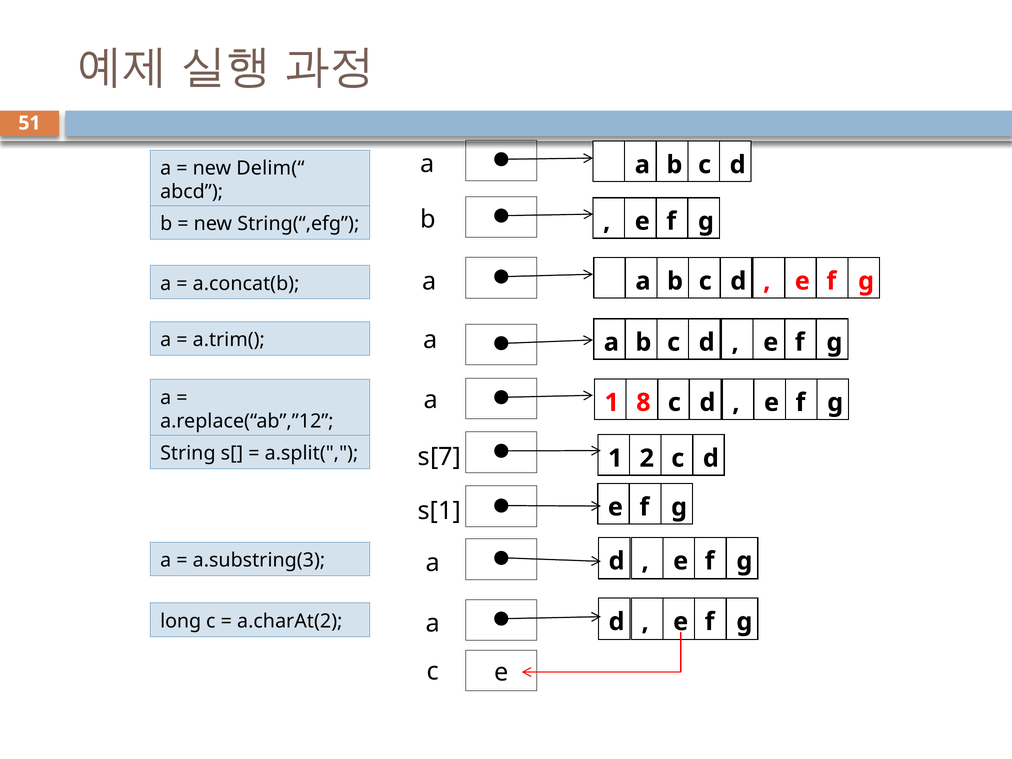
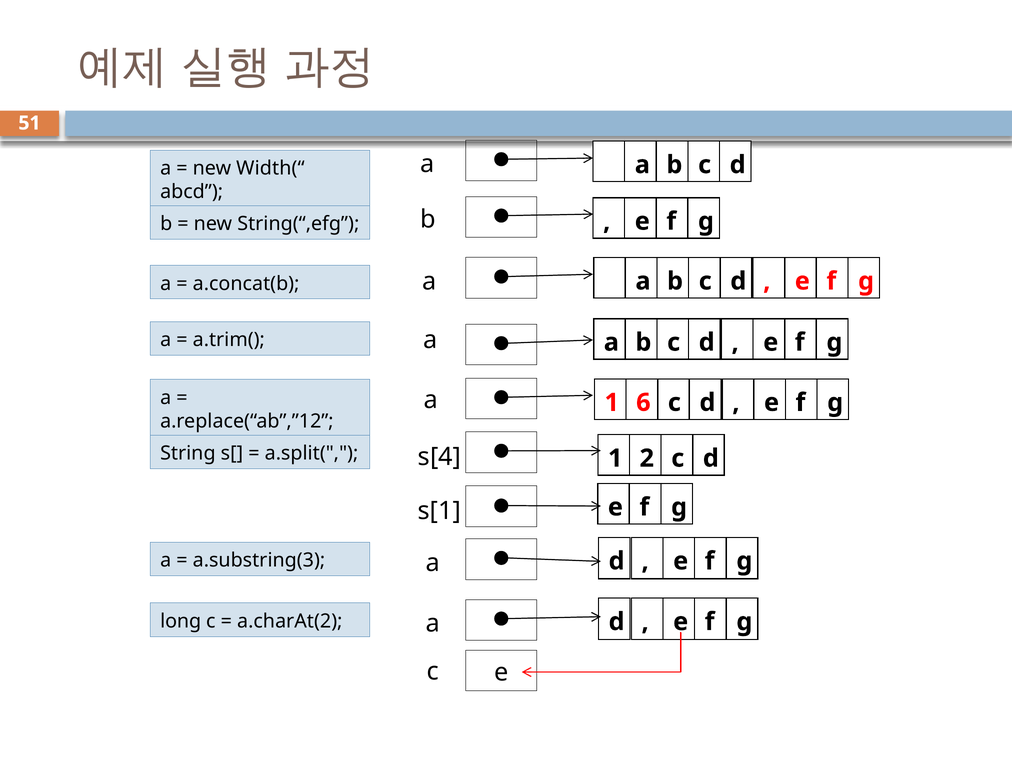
Delim(“: Delim(“ -> Width(“ (270, 168)
8: 8 -> 6 (643, 403)
s[7: s[7 -> s[4 (439, 457)
